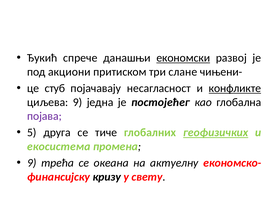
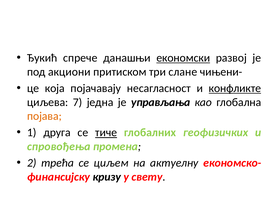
стуб: стуб -> која (55, 88)
циљева 9: 9 -> 7 (78, 102)
постојећег: постојећег -> управљања (161, 102)
појава colour: purple -> orange (44, 116)
5: 5 -> 1 (32, 132)
тиче underline: none -> present (106, 132)
геофизичких underline: present -> none (216, 132)
екосистема: екосистема -> спровођења (59, 146)
9: 9 -> 2 (32, 163)
океана: океана -> циљем (111, 163)
